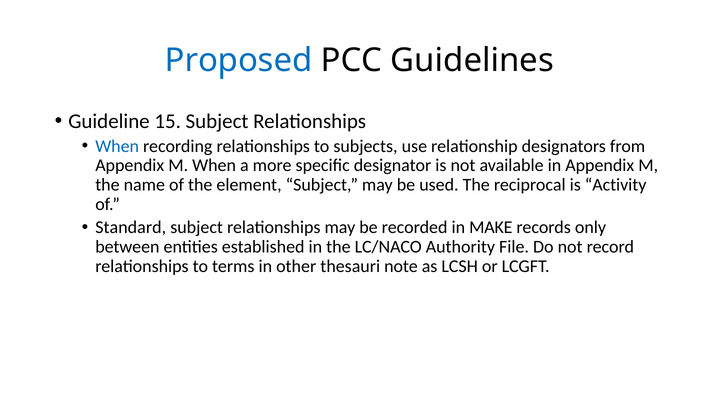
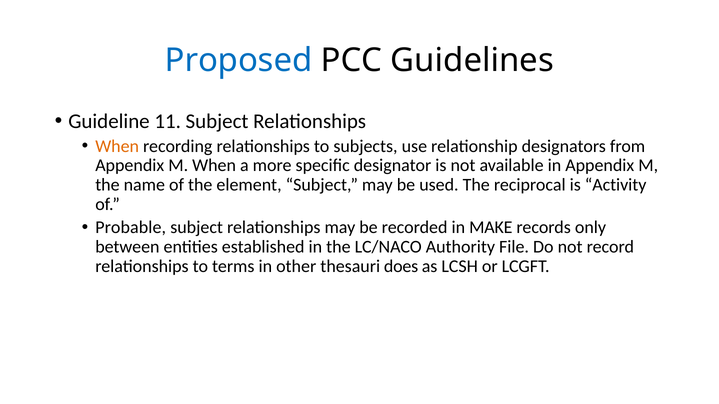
15: 15 -> 11 (168, 122)
When colour: blue -> orange (117, 146)
Standard: Standard -> Probable (131, 228)
note: note -> does (401, 266)
